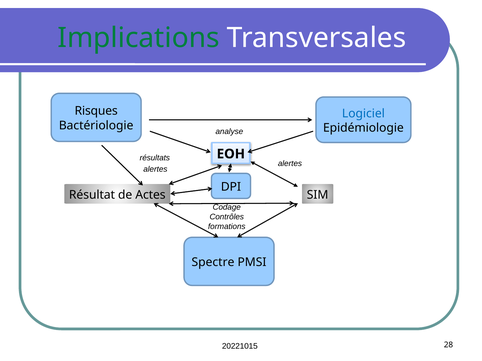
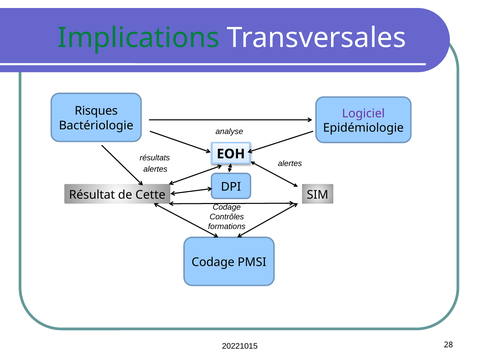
Logiciel colour: blue -> purple (363, 114)
Actes: Actes -> Cette (150, 195)
Spectre: Spectre -> Codage (213, 263)
